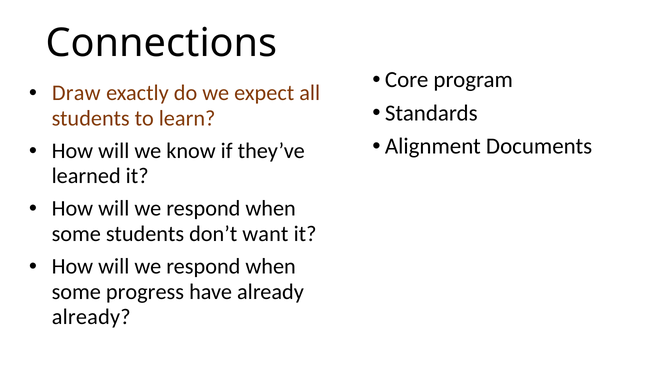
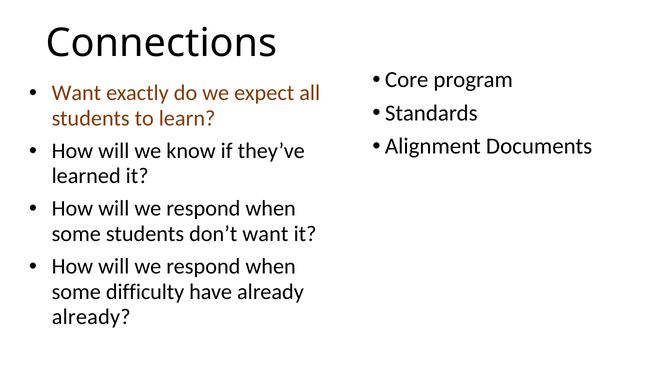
Draw: Draw -> Want (76, 93)
progress: progress -> difficulty (145, 291)
